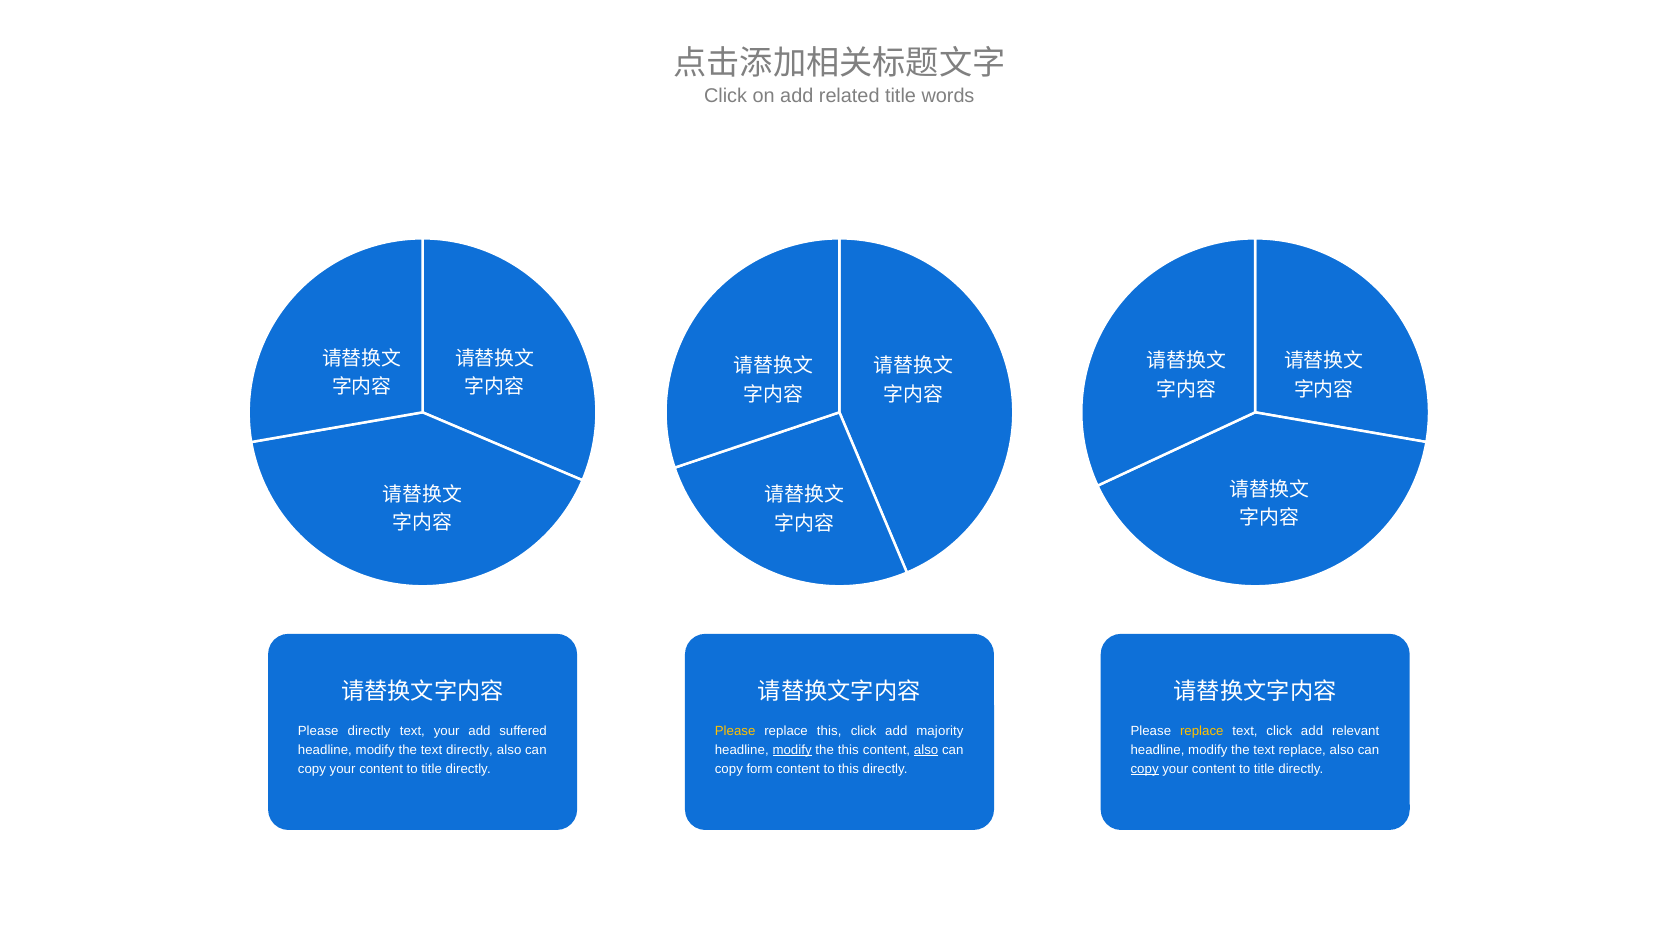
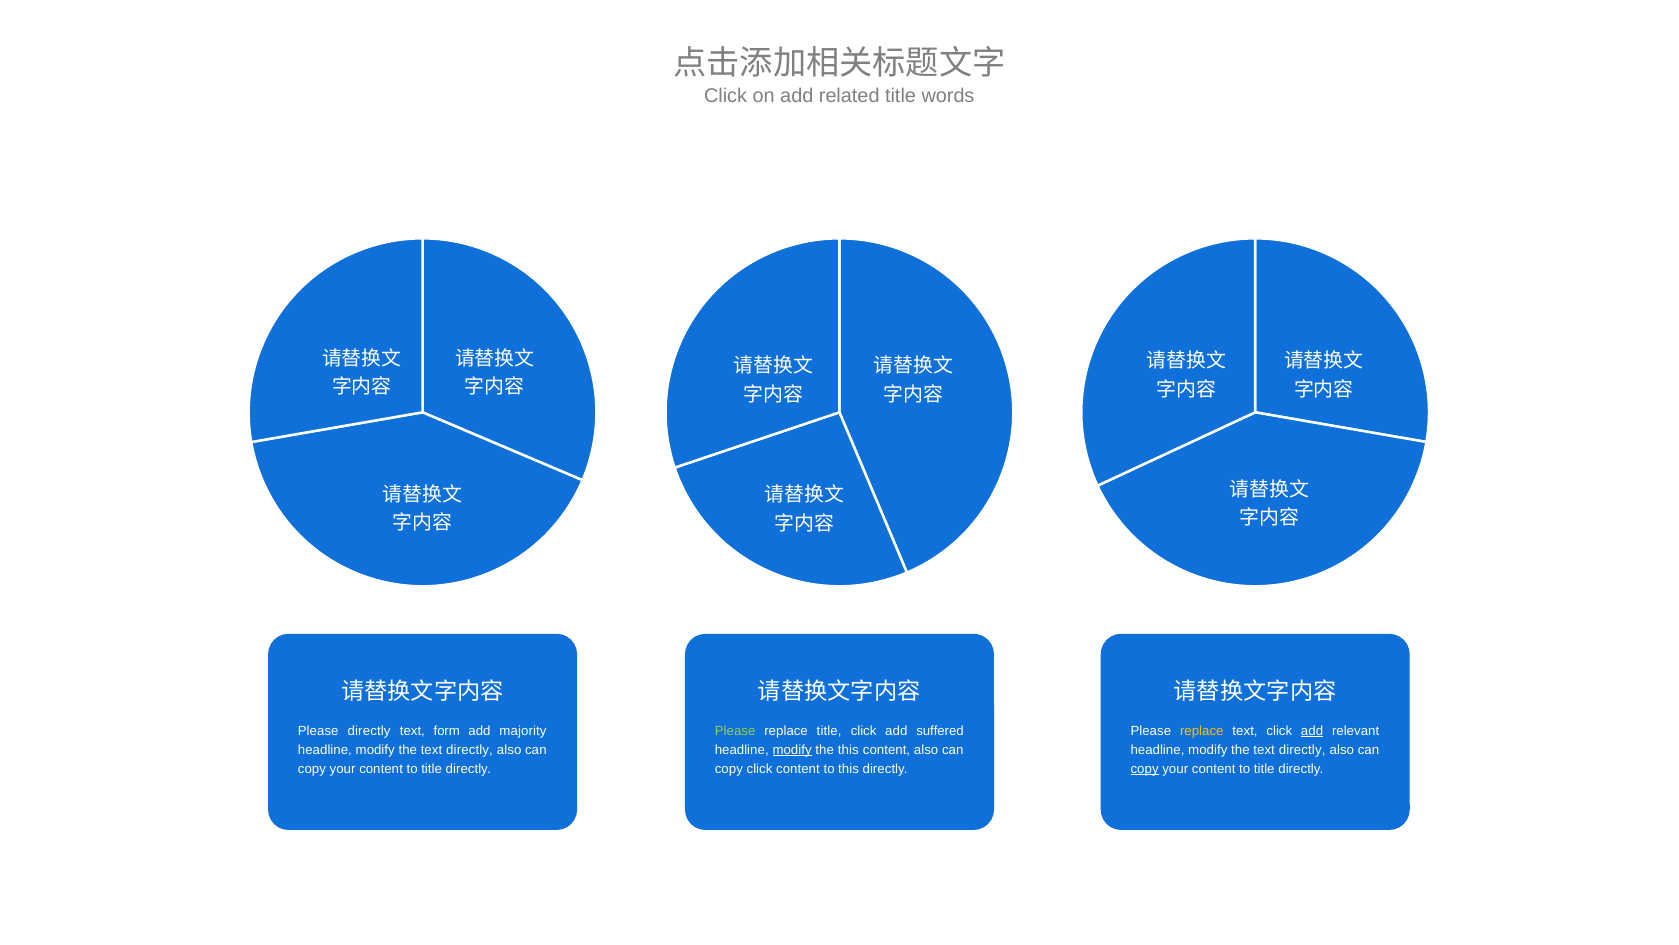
text your: your -> form (447, 730)
suffered: suffered -> majority (523, 730)
Please colour: yellow -> light green (735, 730)
replace this: this -> title (829, 730)
majority: majority -> suffered (940, 730)
add underline: none -> present (1312, 730)
also underline: present -> none (926, 749)
replace: replace -> directly (1302, 749)
copy form: form -> click (760, 768)
